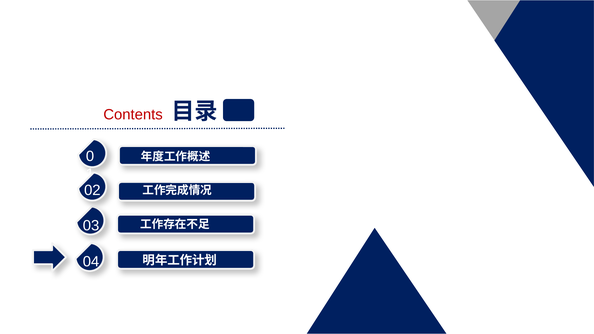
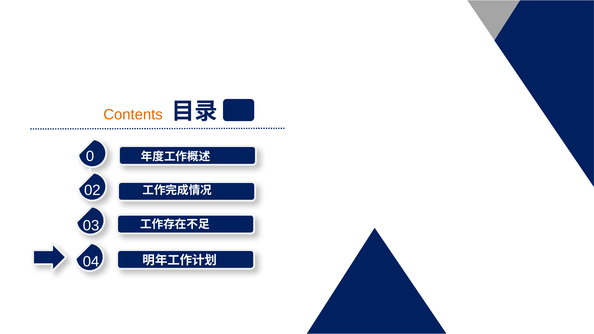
Contents colour: red -> orange (133, 115)
